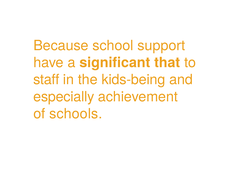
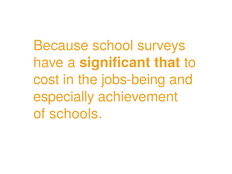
support: support -> surveys (161, 46)
staff: staff -> cost (46, 80)
kids-being: kids-being -> jobs-being (133, 80)
